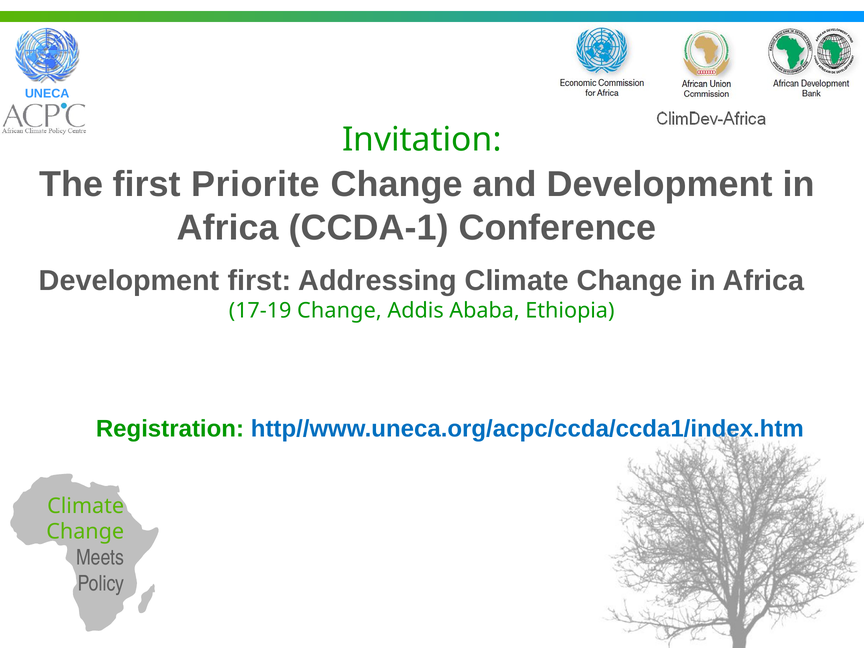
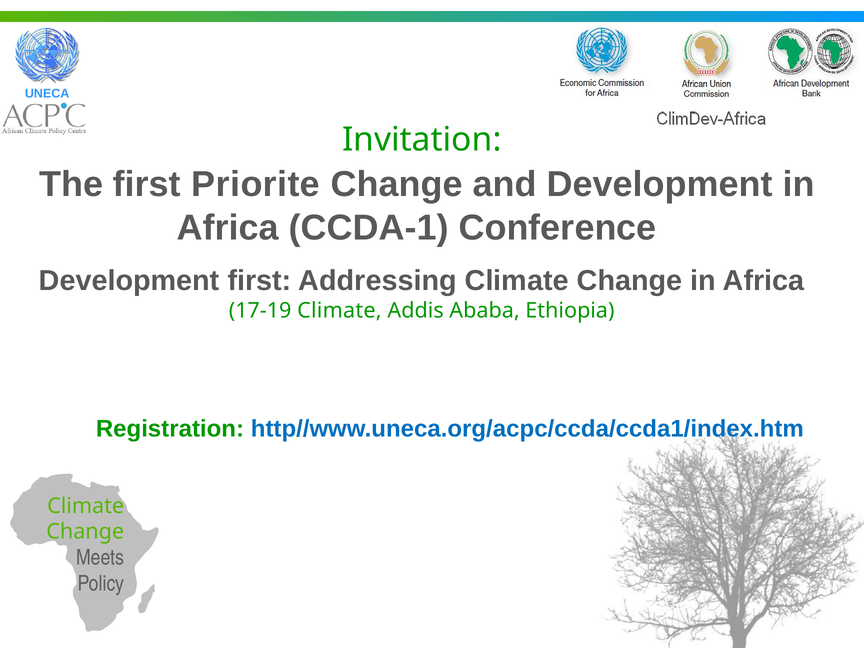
17-19 Change: Change -> Climate (339, 310)
